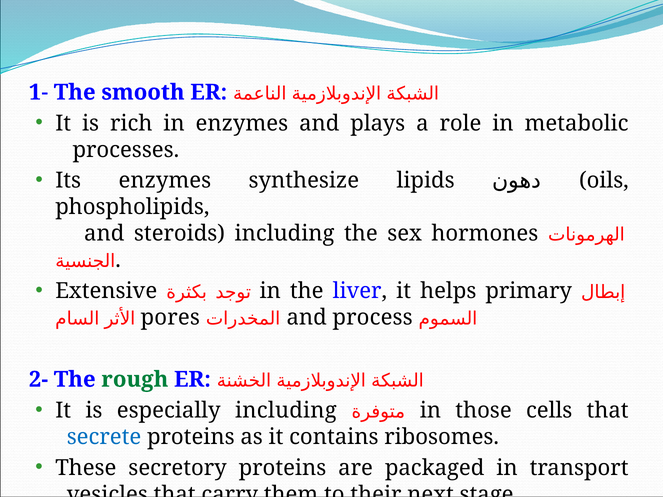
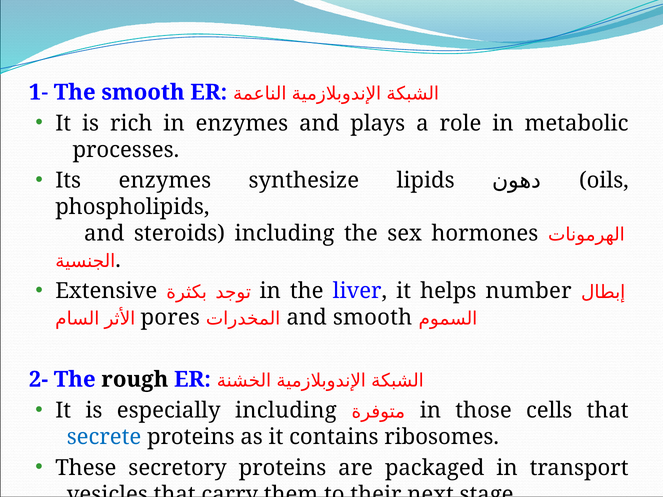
primary: primary -> number (529, 291)
and process: process -> smooth (373, 318)
rough colour: green -> black (135, 380)
